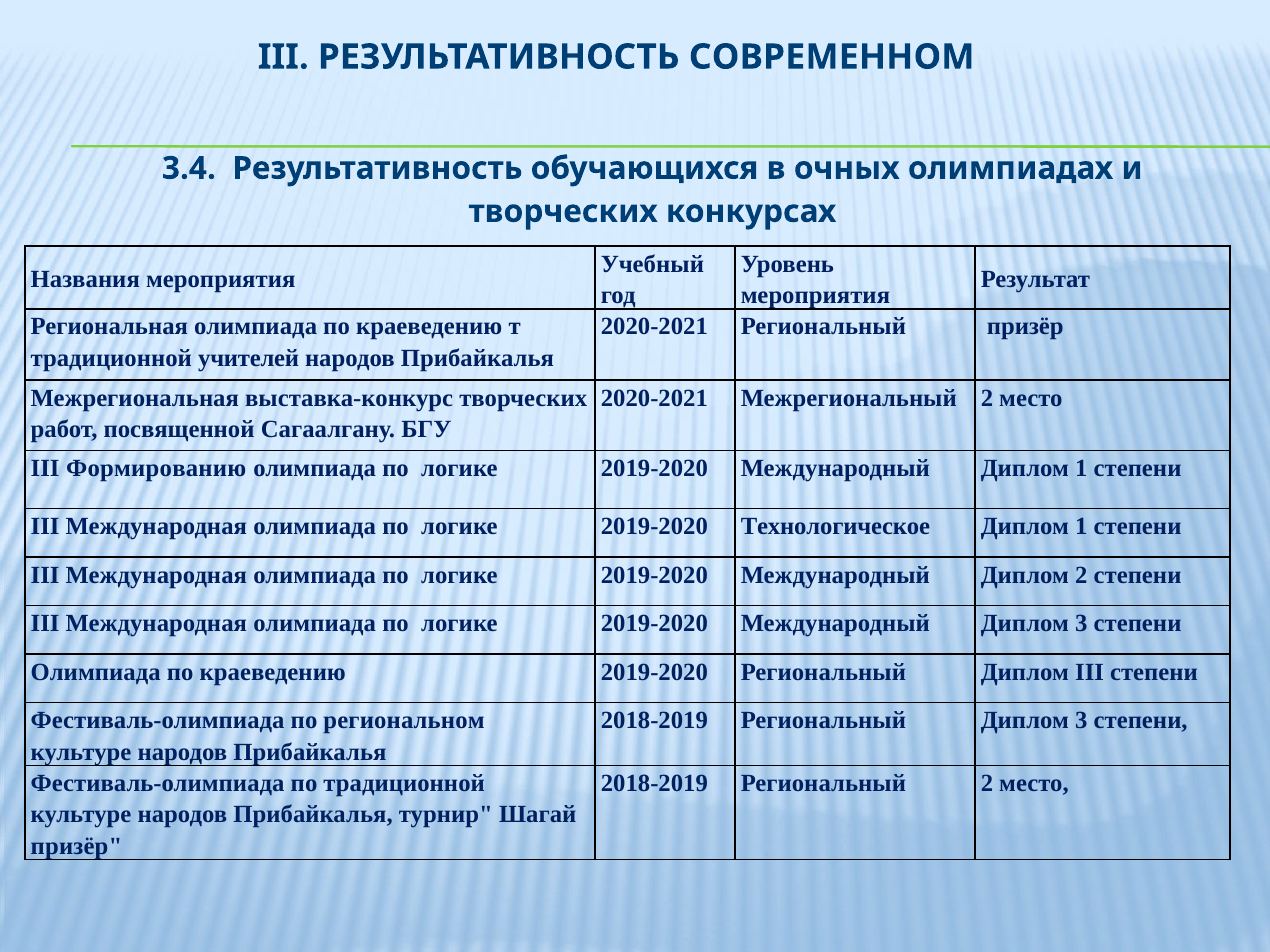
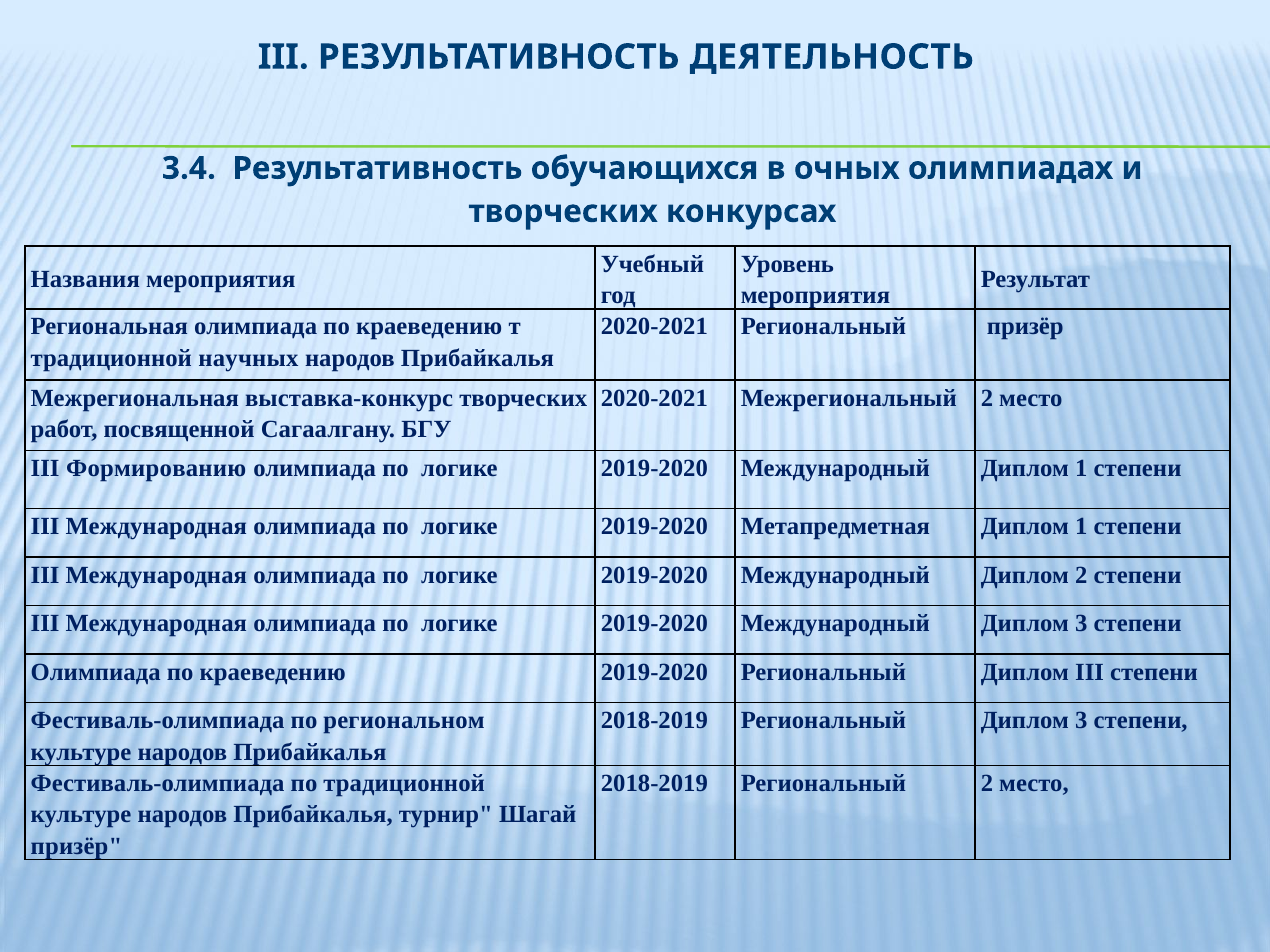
СОВРЕМЕННОМ: СОВРЕМЕННОМ -> ДЕЯТЕЛЬНОСТЬ (832, 57)
учителей: учителей -> научных (248, 358)
Технологическое: Технологическое -> Метапредметная (835, 527)
